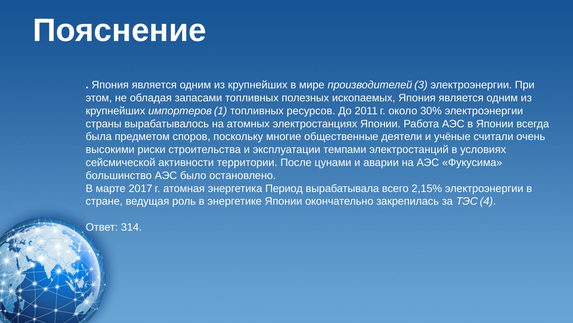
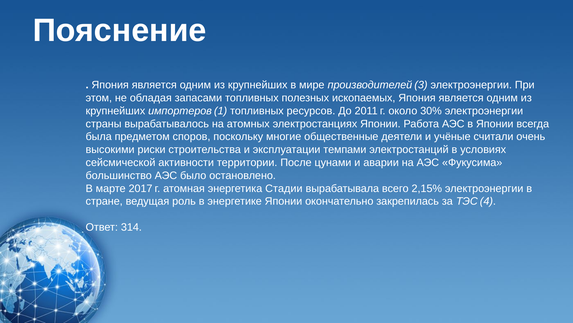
Период: Период -> Стадии (284, 188)
